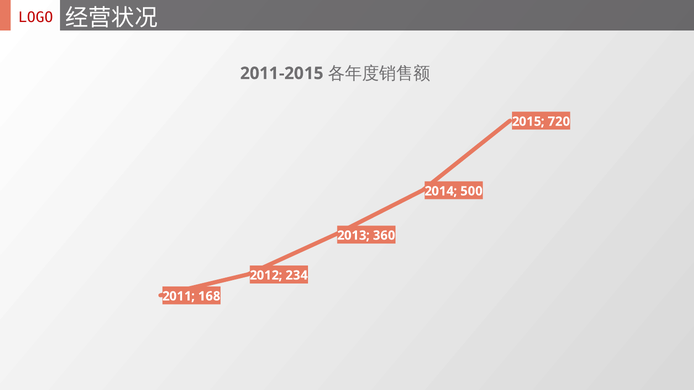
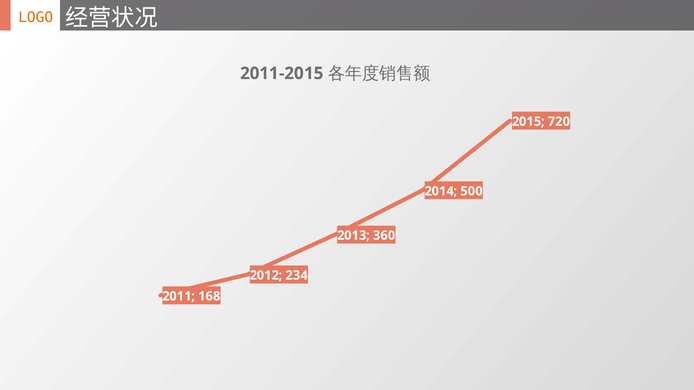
LOGO colour: red -> orange (36, 18)
